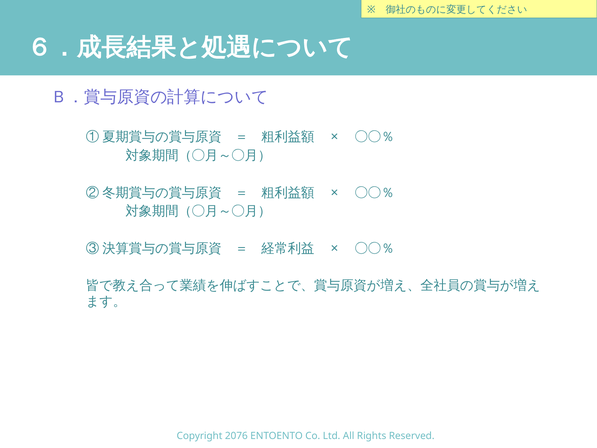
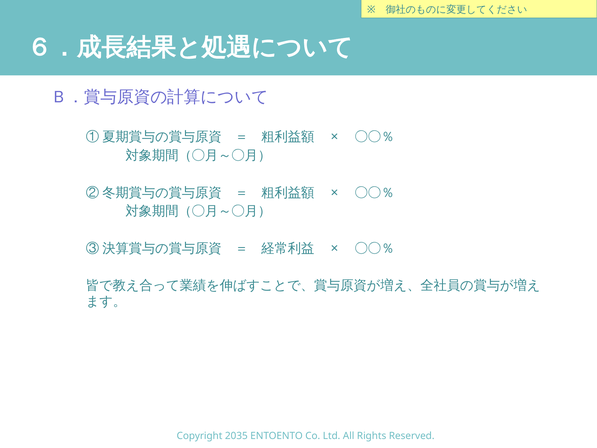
2076: 2076 -> 2035 (236, 436)
